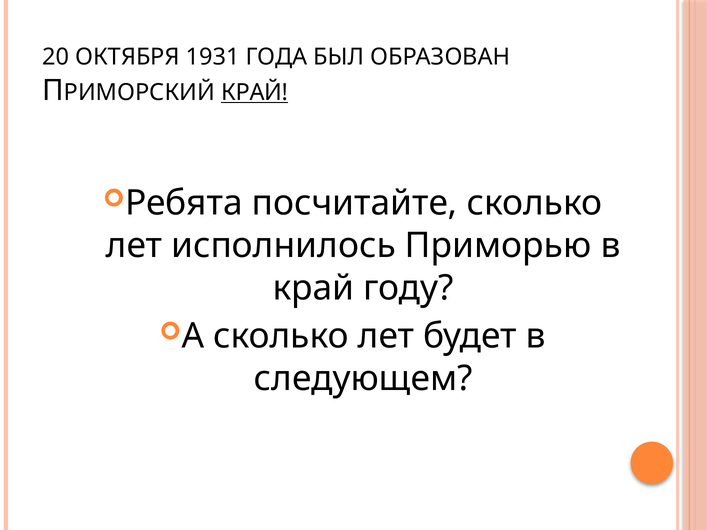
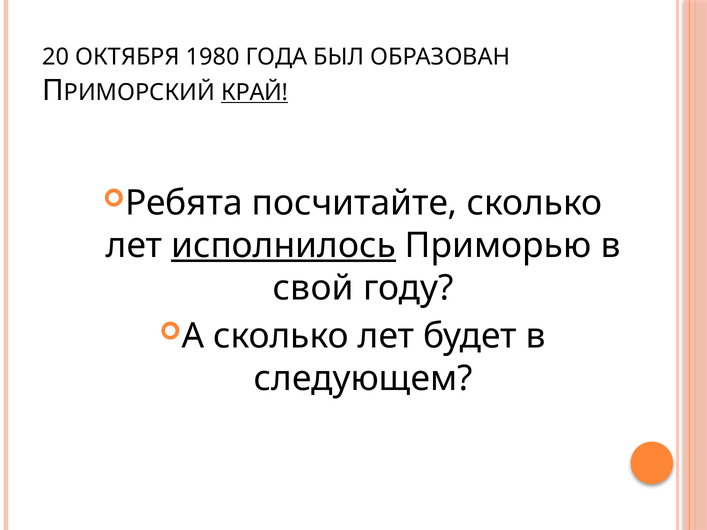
1931: 1931 -> 1980 (213, 57)
исполнилось underline: none -> present (283, 246)
край: край -> свой (313, 288)
